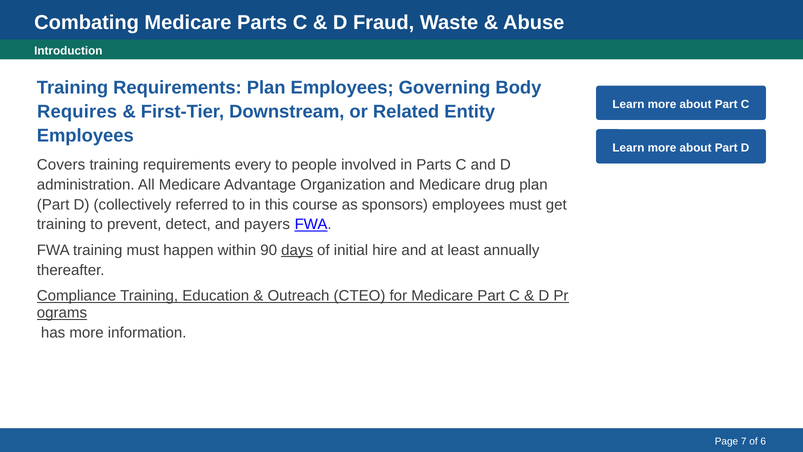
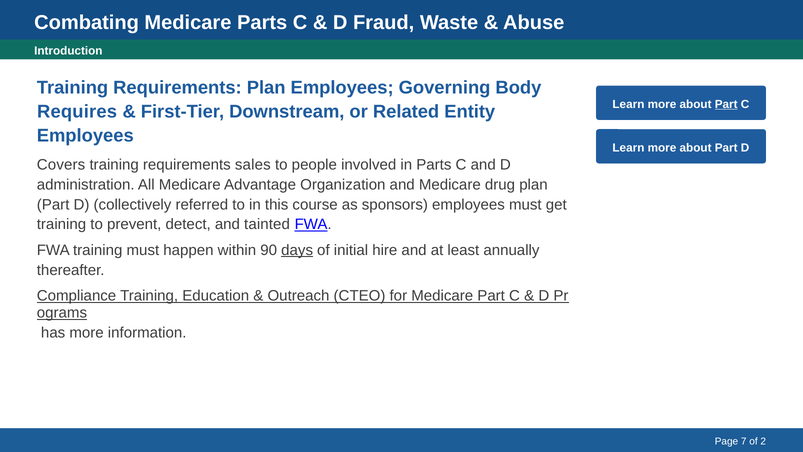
Part underline: none -> present (726, 104)
every: every -> sales (253, 165)
payers: payers -> tainted (267, 224)
6: 6 -> 2 (763, 441)
